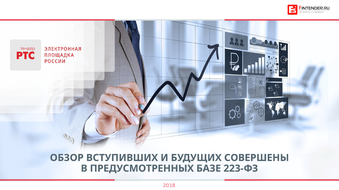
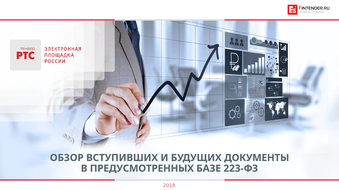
СОВЕРШЕНЫ: СОВЕРШЕНЫ -> ДОКУМЕНТЫ (257, 158)
